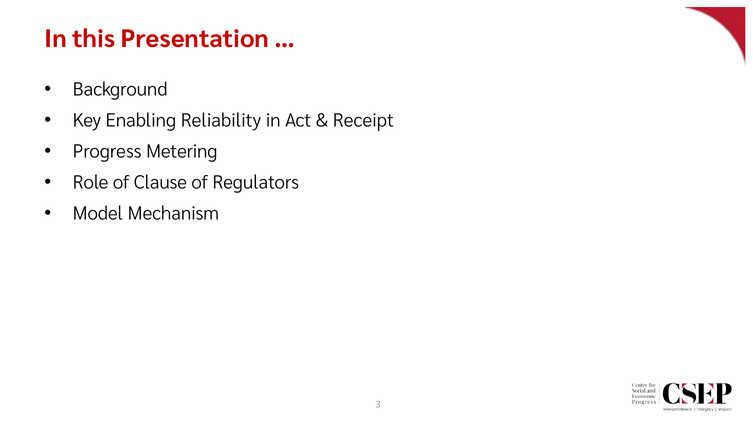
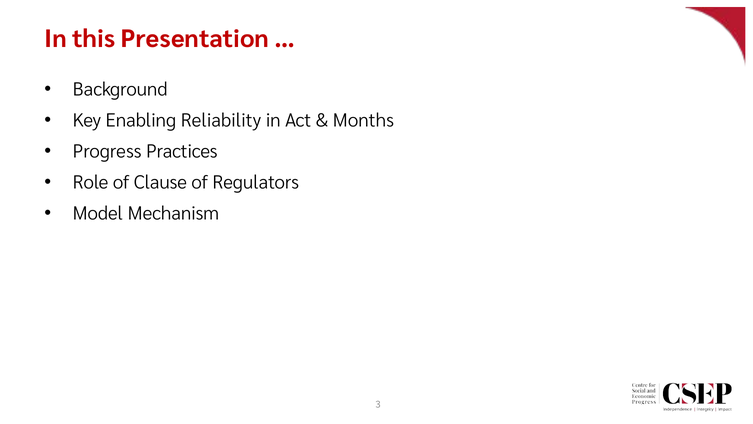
Receipt: Receipt -> Months (363, 121)
Metering: Metering -> Practices (182, 152)
